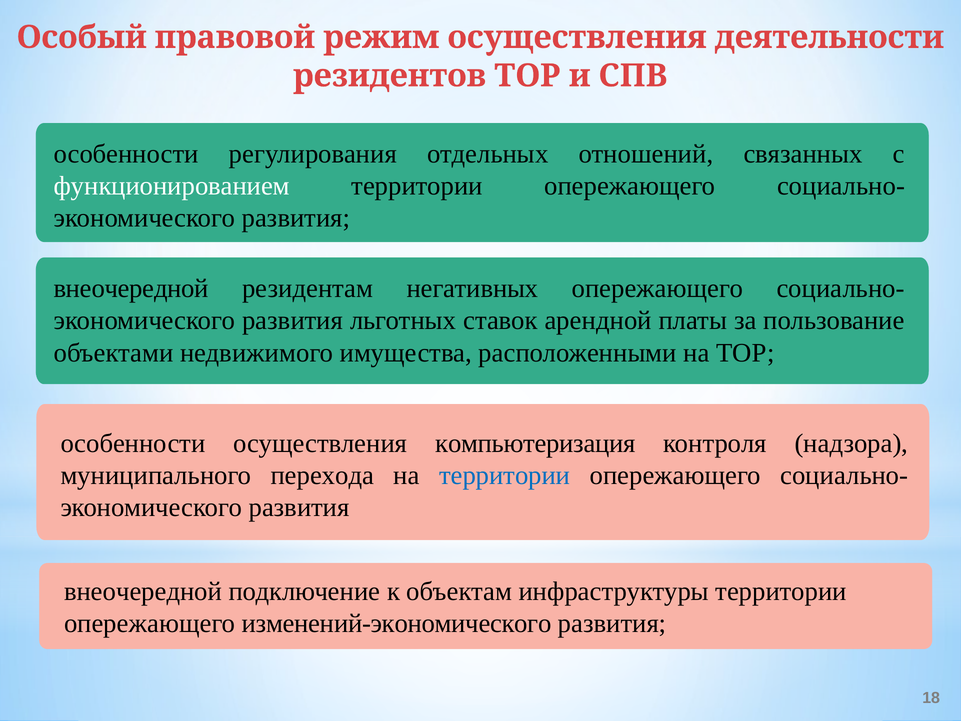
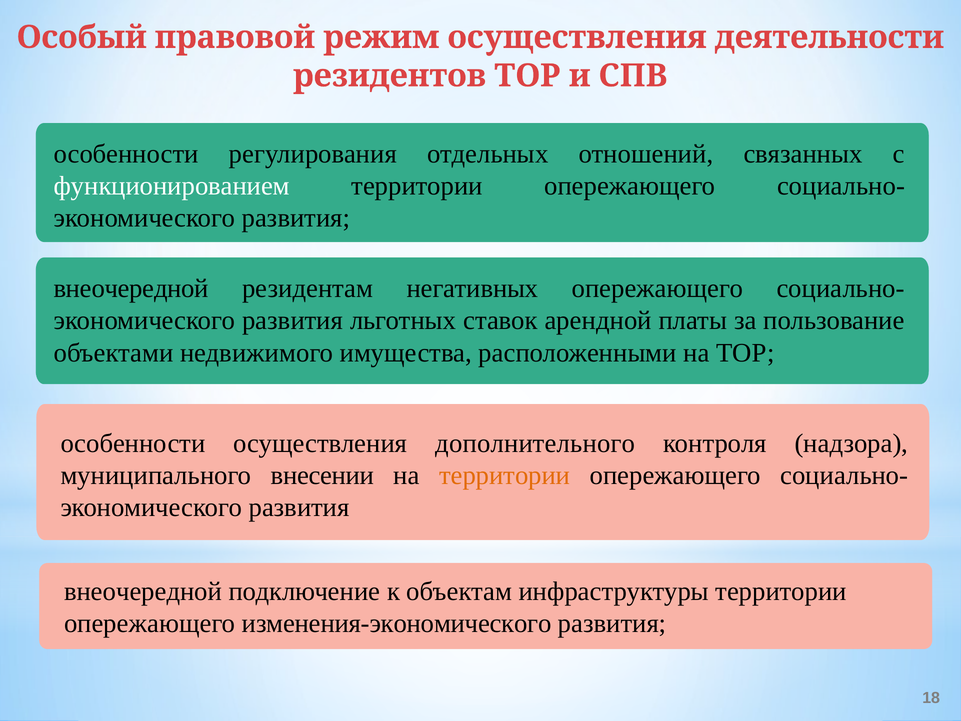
компьютеризация: компьютеризация -> дополнительного (535, 443)
перехода: перехода -> внесении (322, 475)
территории colour: blue -> orange (505, 475)
изменений-экономического: изменений-экономического -> изменения-экономического (397, 623)
